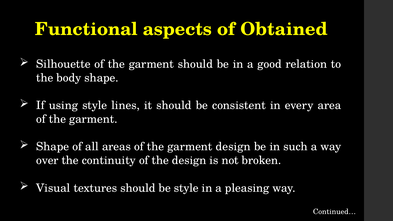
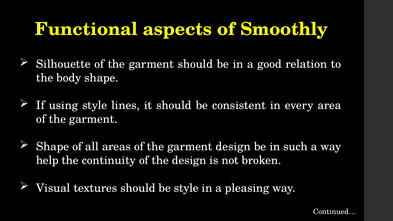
Obtained: Obtained -> Smoothly (284, 29)
over: over -> help (47, 161)
